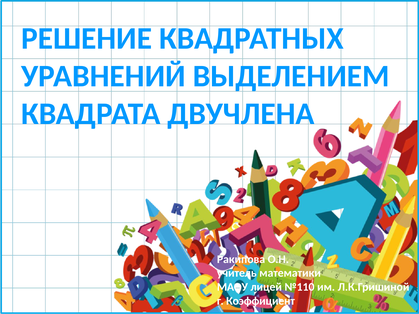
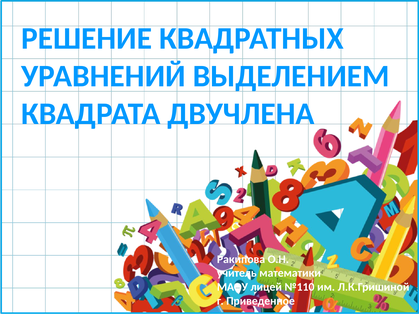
Коэффициент: Коэффициент -> Приведенное (261, 301)
